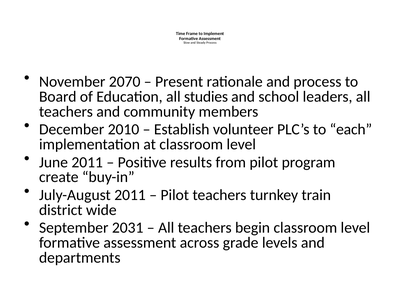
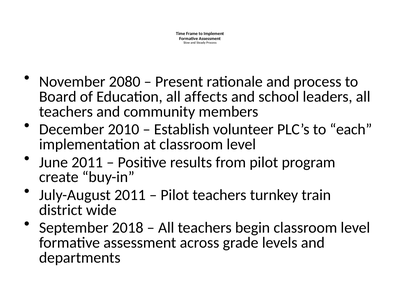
2070: 2070 -> 2080 (125, 82)
studies: studies -> affects (206, 97)
2031: 2031 -> 2018 (128, 228)
